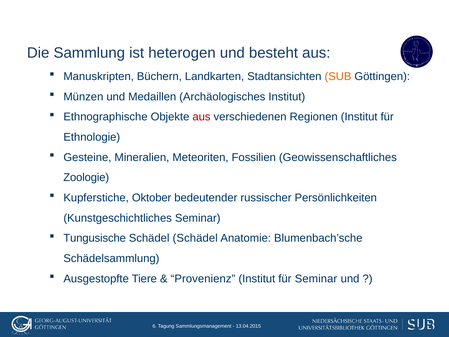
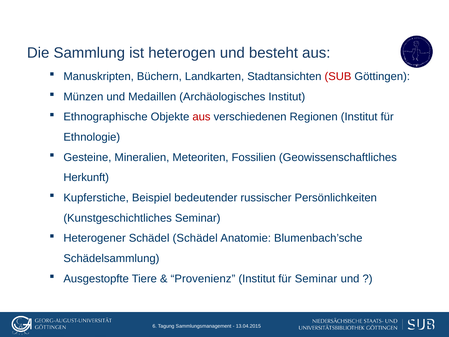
SUB colour: orange -> red (338, 76)
Zoologie: Zoologie -> Herkunft (86, 177)
Oktober: Oktober -> Beispiel (152, 198)
Tungusische: Tungusische -> Heterogener (95, 238)
